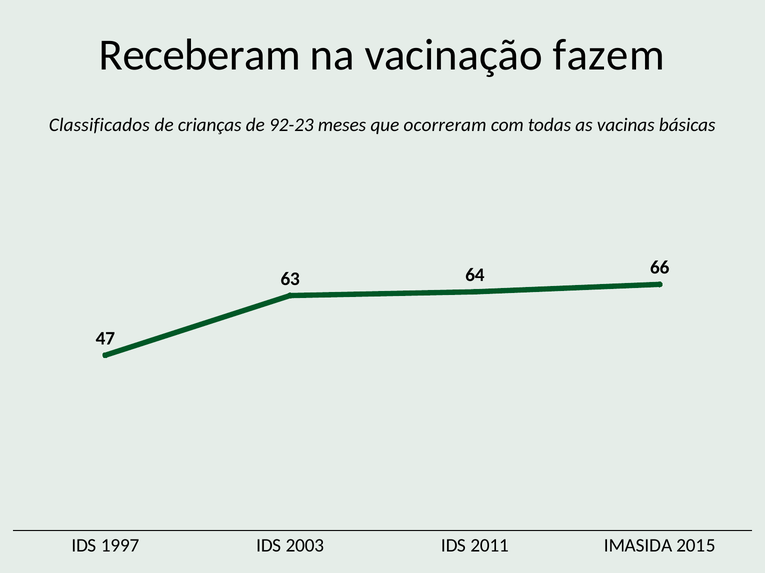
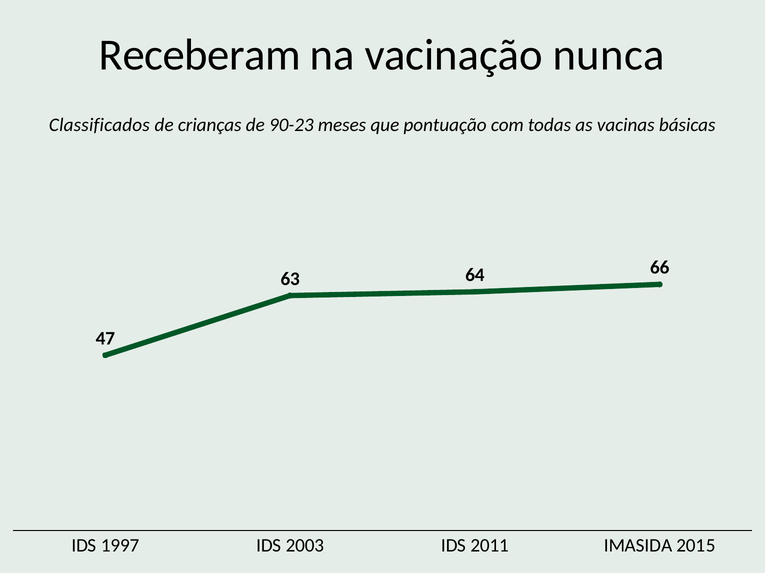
fazem: fazem -> nunca (609, 55)
92-23: 92-23 -> 90-23 (291, 125)
ocorreram: ocorreram -> pontuação (445, 125)
